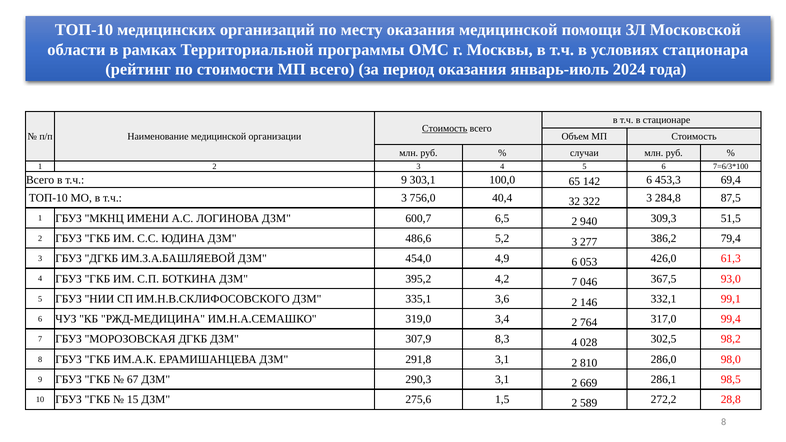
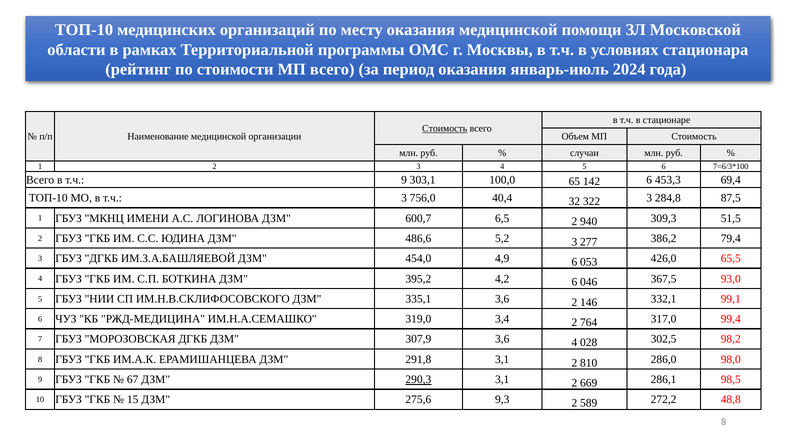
61,3: 61,3 -> 65,5 (731, 259)
4,2 7: 7 -> 6 (574, 282)
307,9 8,3: 8,3 -> 3,6 (502, 339)
290,3 underline: none -> present (418, 380)
1,5: 1,5 -> 9,3 (502, 400)
28,8: 28,8 -> 48,8 (731, 400)
